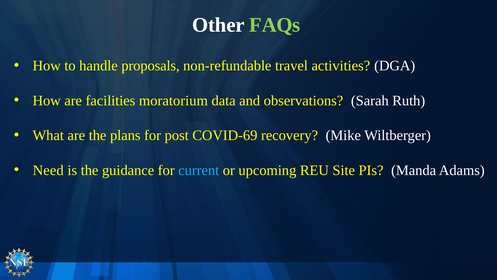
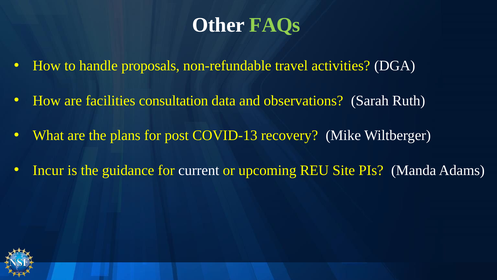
moratorium: moratorium -> consultation (174, 100)
COVID-69: COVID-69 -> COVID-13 (225, 135)
Need: Need -> Incur (48, 170)
current colour: light blue -> white (199, 170)
